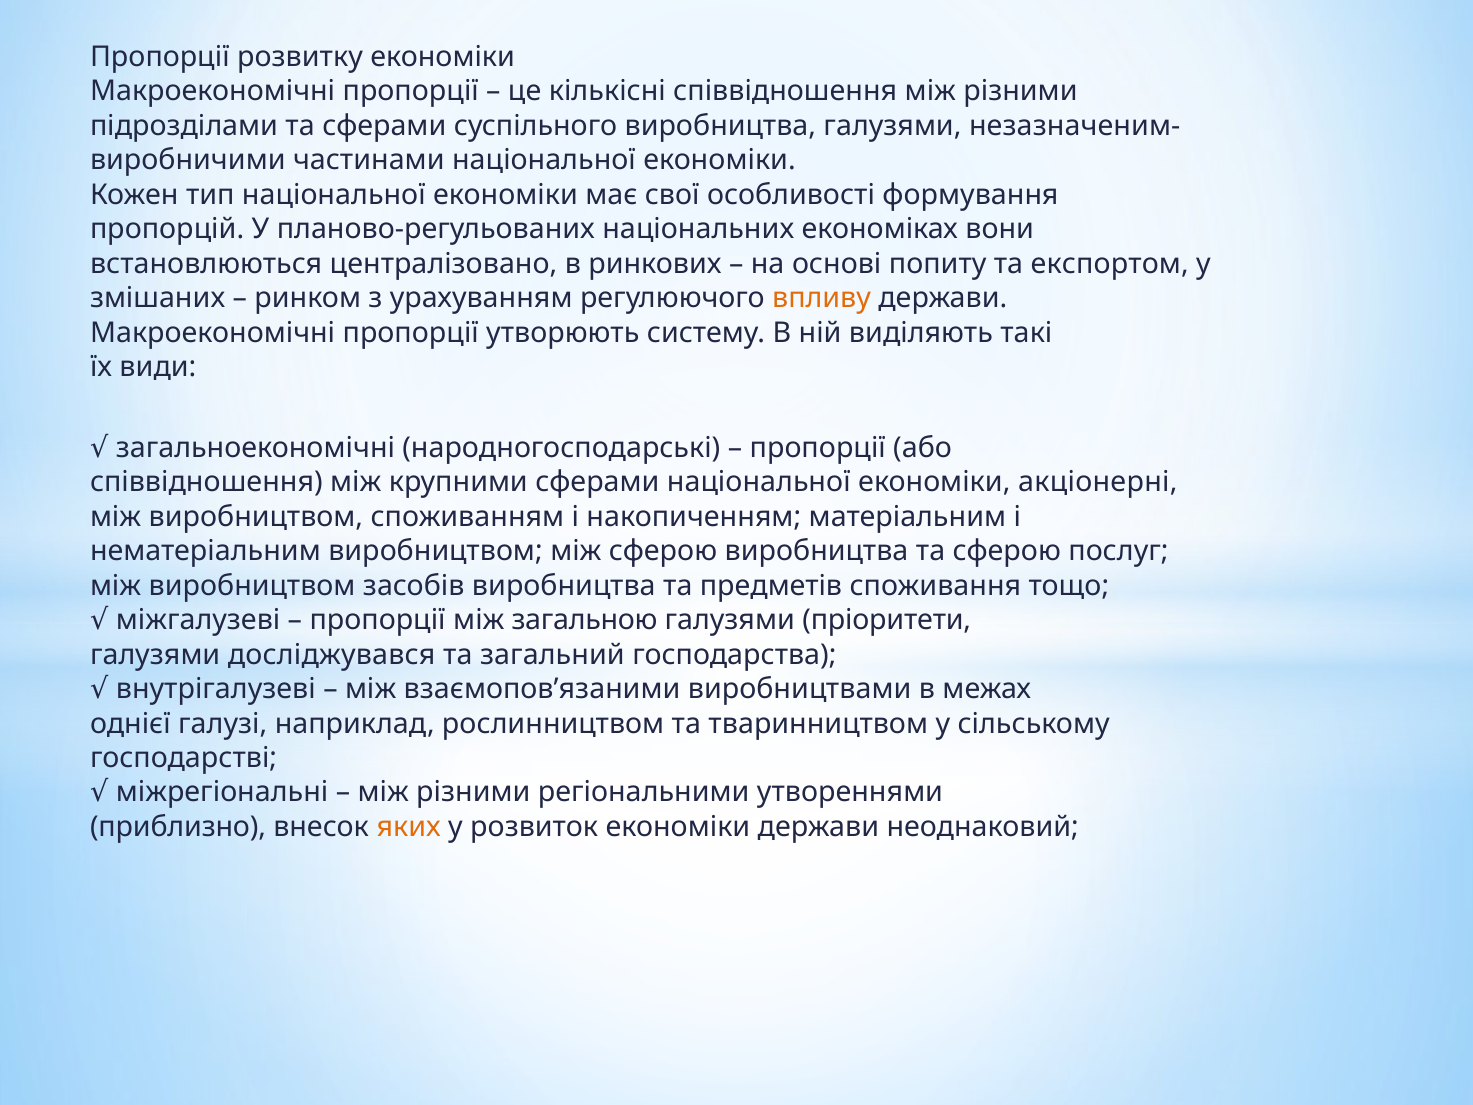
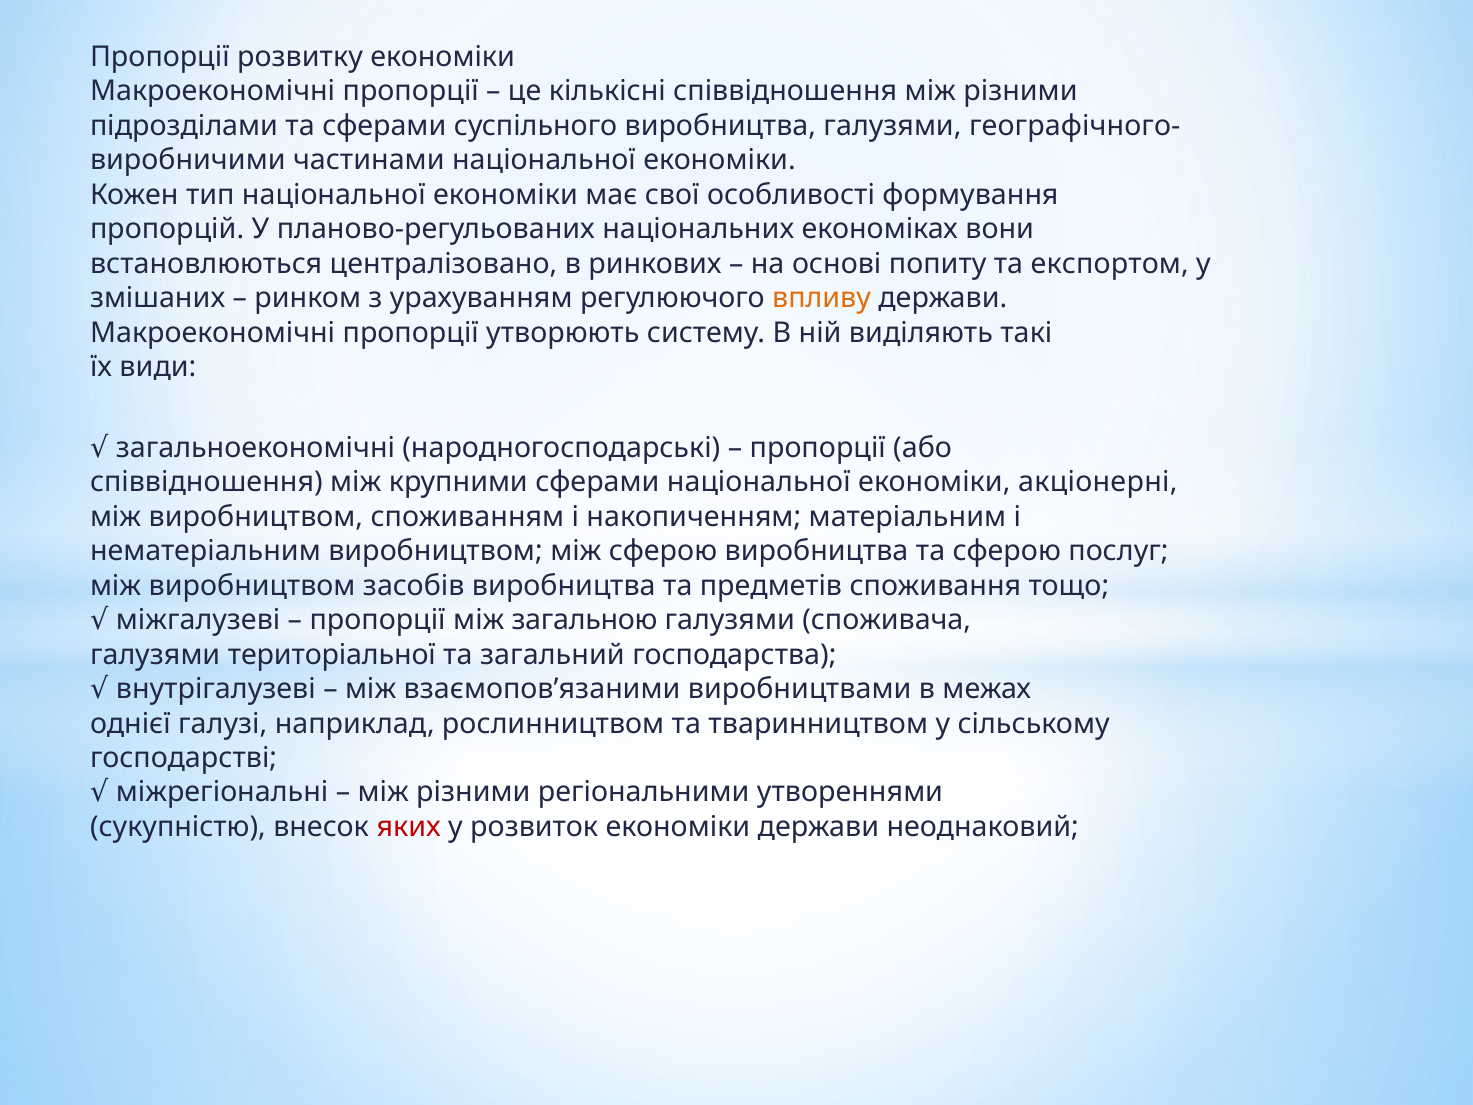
незазначеним-: незазначеним- -> географічного- (1075, 126)
пріоритети: пріоритети -> споживача (887, 620)
досліджувався: досліджувався -> територіальної (332, 654)
приблизно: приблизно -> сукупністю (178, 827)
яких colour: orange -> red (409, 827)
